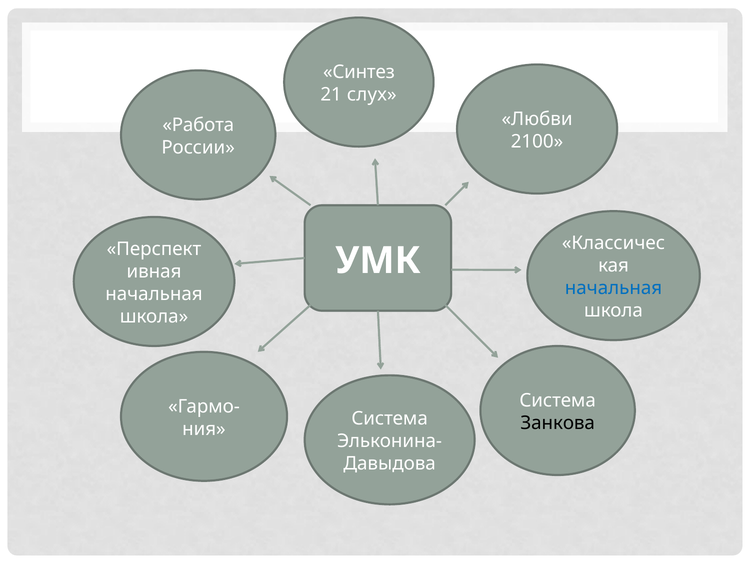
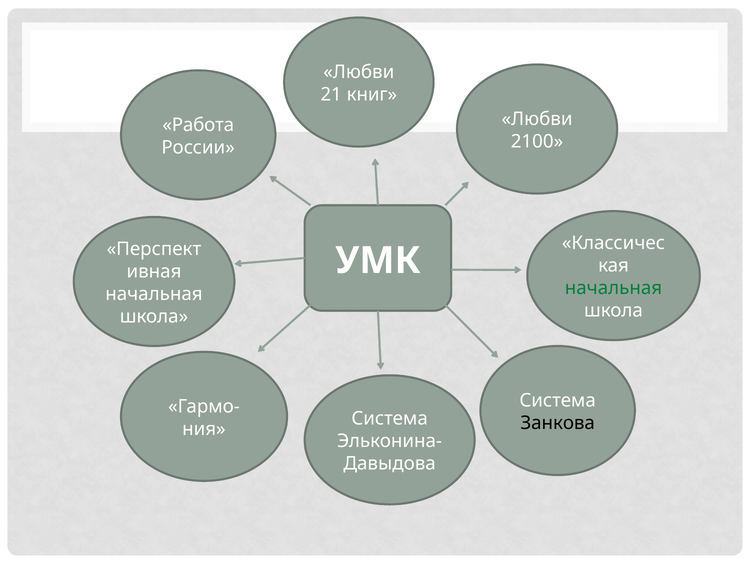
Синтез: Синтез -> Любви (359, 72)
слух: слух -> книг (372, 95)
начальная colour: blue -> green (613, 288)
